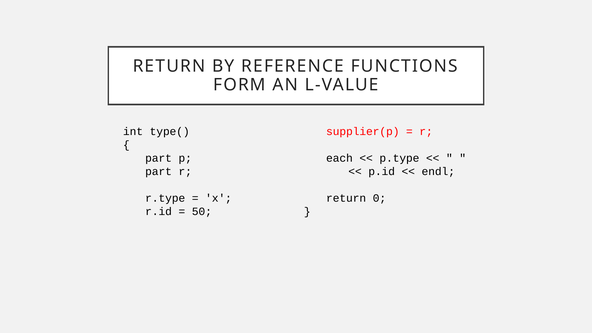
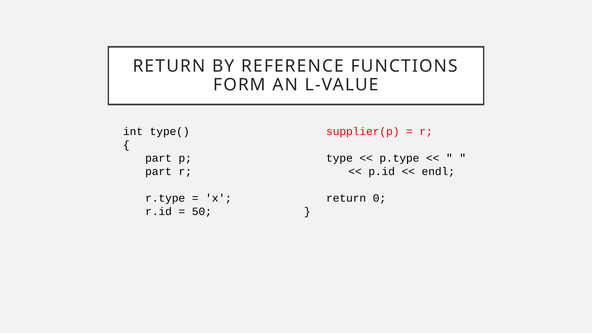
each: each -> type (339, 158)
